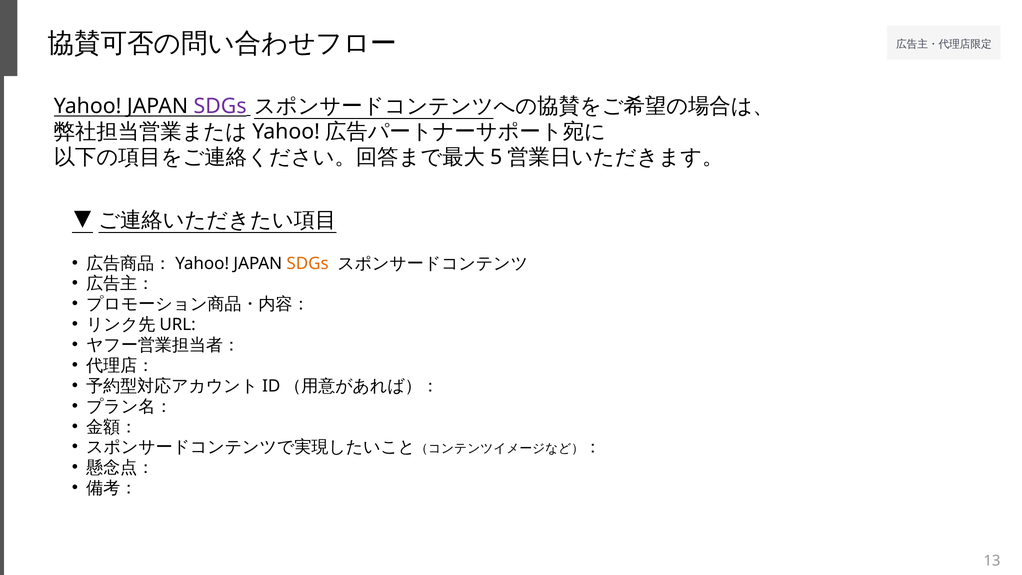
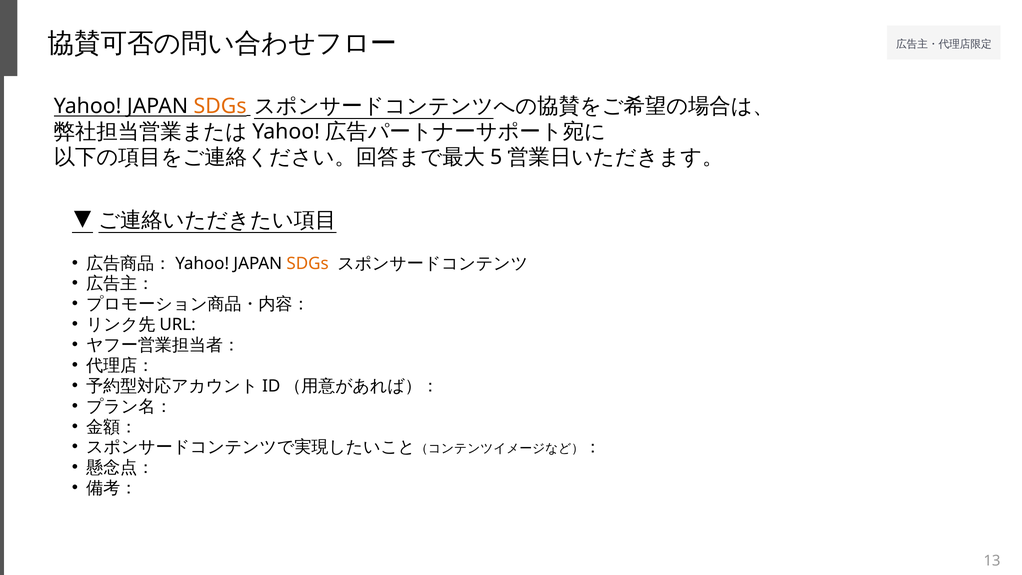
SDGs colour: purple -> orange (220, 106)
